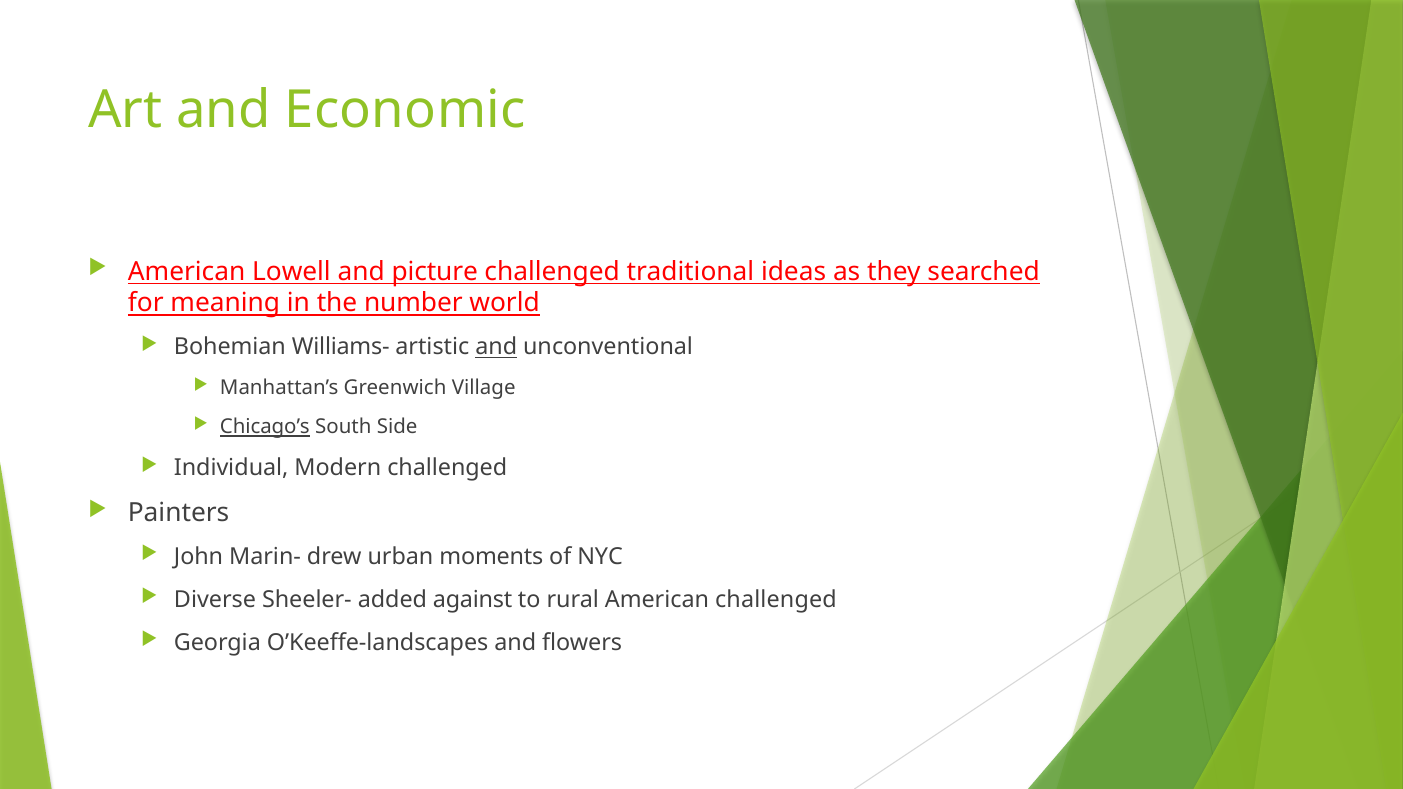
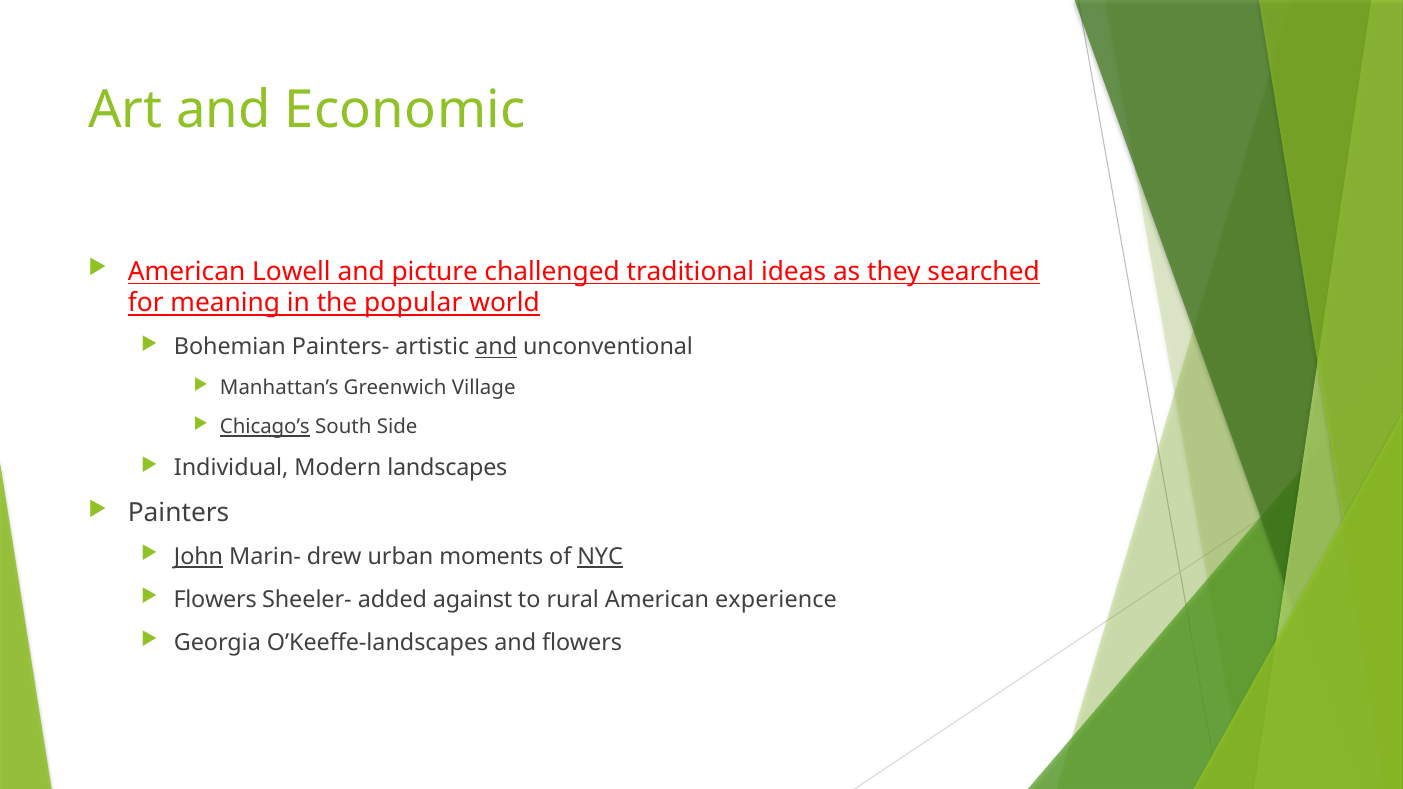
number: number -> popular (413, 303)
Williams-: Williams- -> Painters- (341, 347)
Modern challenged: challenged -> landscapes (447, 468)
John underline: none -> present (199, 557)
NYC underline: none -> present (600, 557)
Diverse: Diverse -> Flowers (215, 600)
American challenged: challenged -> experience (776, 600)
